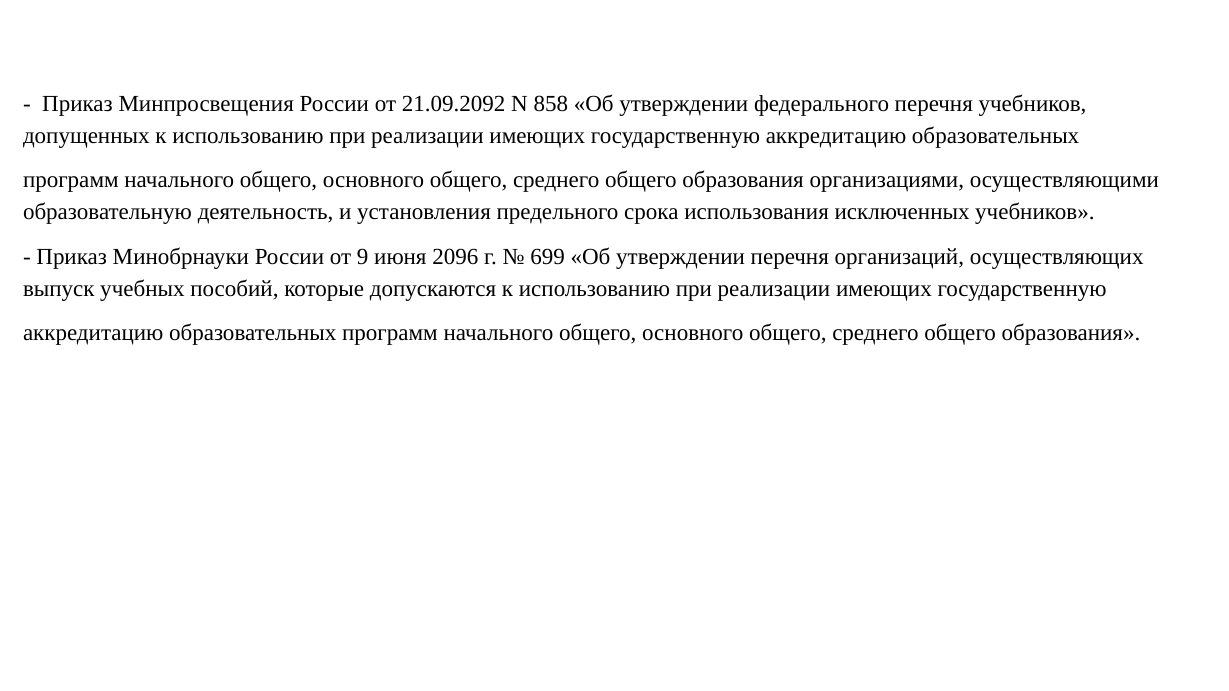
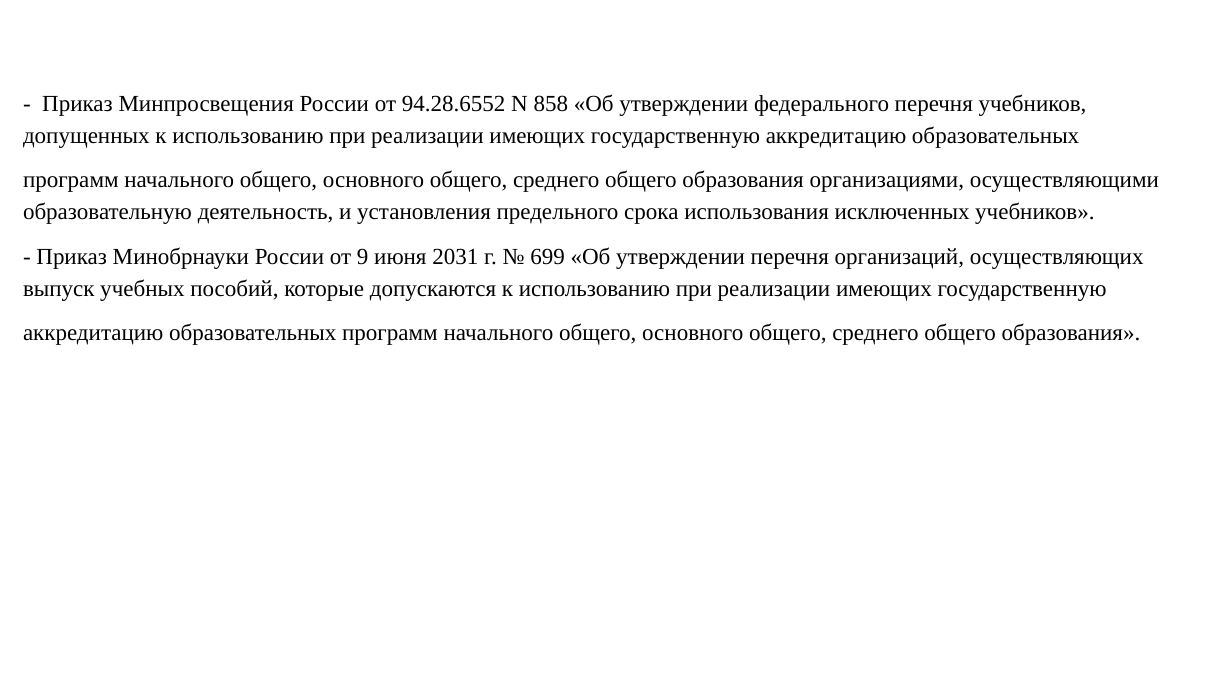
21.09.2092: 21.09.2092 -> 94.28.6552 (454, 104)
2096: 2096 -> 2031 (455, 257)
